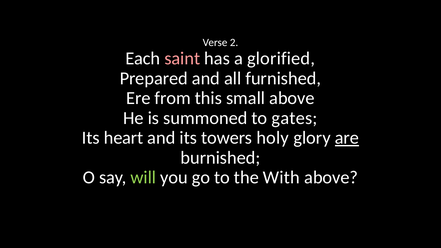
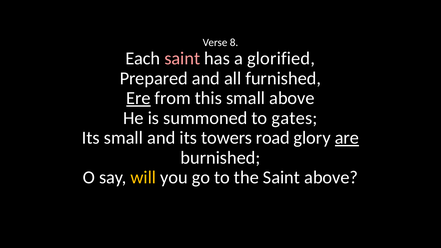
2: 2 -> 8 (234, 43)
Ere underline: none -> present (138, 98)
Its heart: heart -> small (123, 138)
holy: holy -> road (273, 138)
will colour: light green -> yellow (143, 178)
the With: With -> Saint (282, 178)
